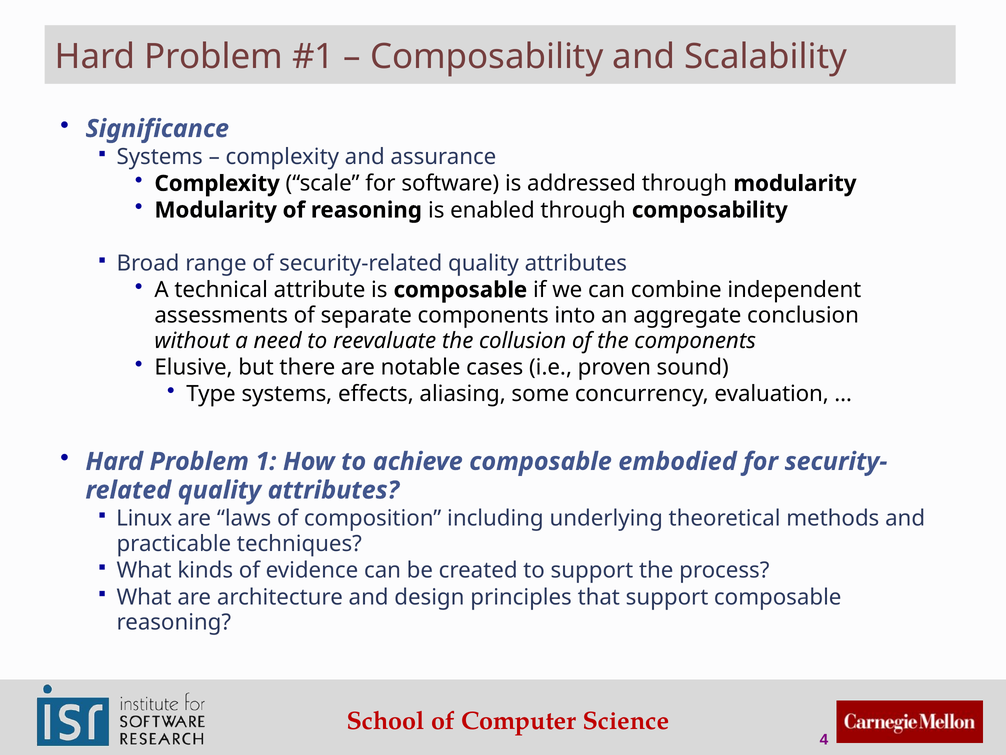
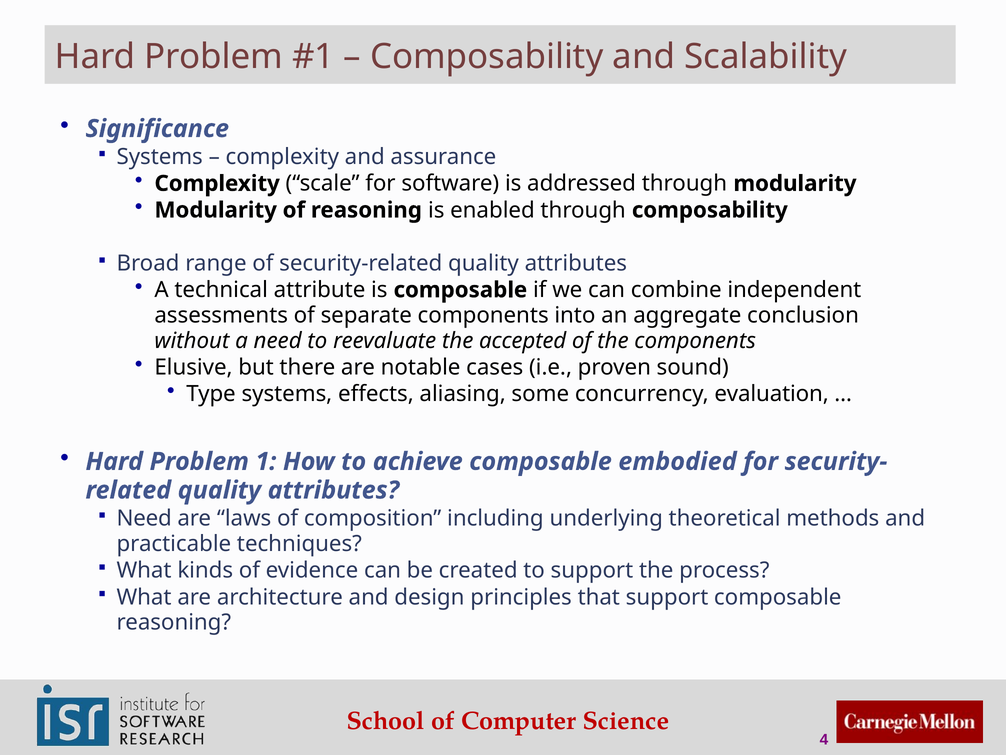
collusion: collusion -> accepted (523, 341)
Linux: Linux -> Need (144, 518)
